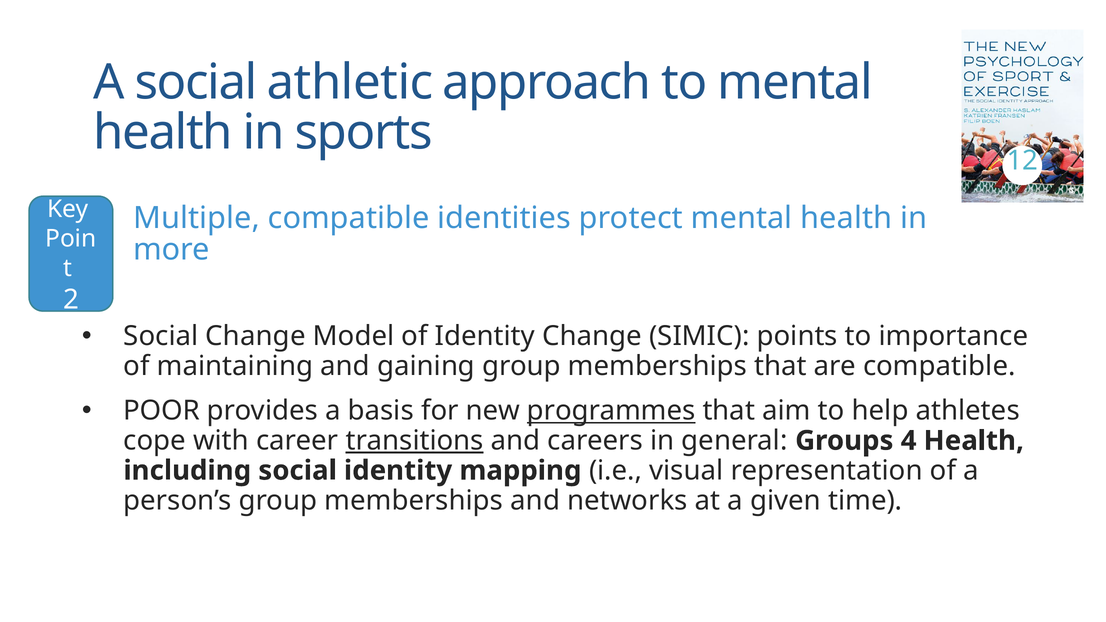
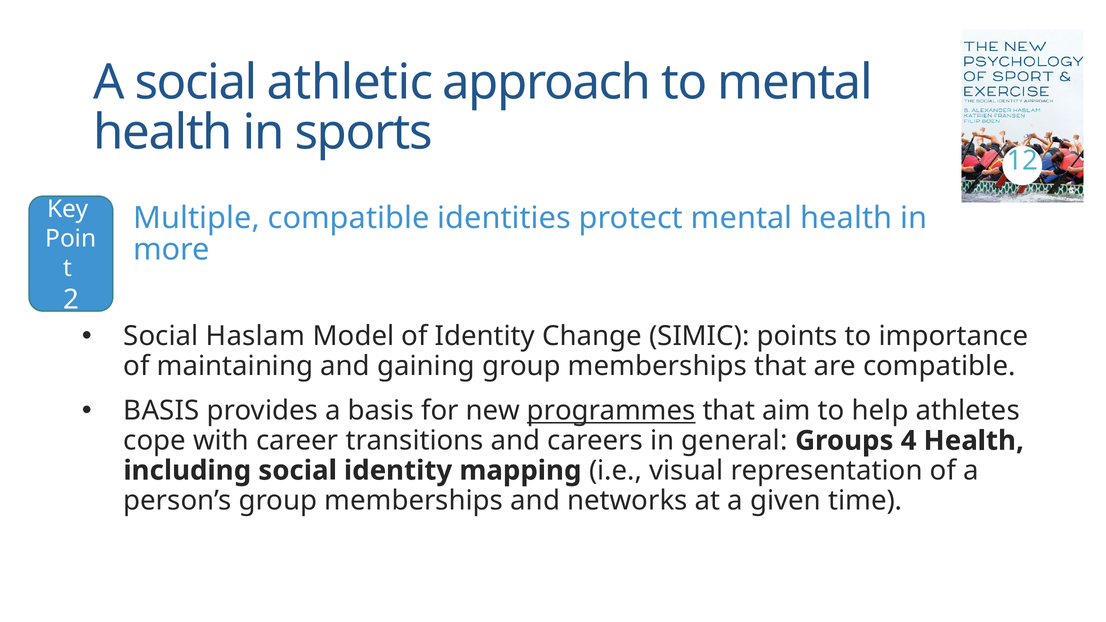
Social Change: Change -> Haslam (255, 336)
POOR: POOR -> BASIS (162, 411)
transitions underline: present -> none (415, 441)
